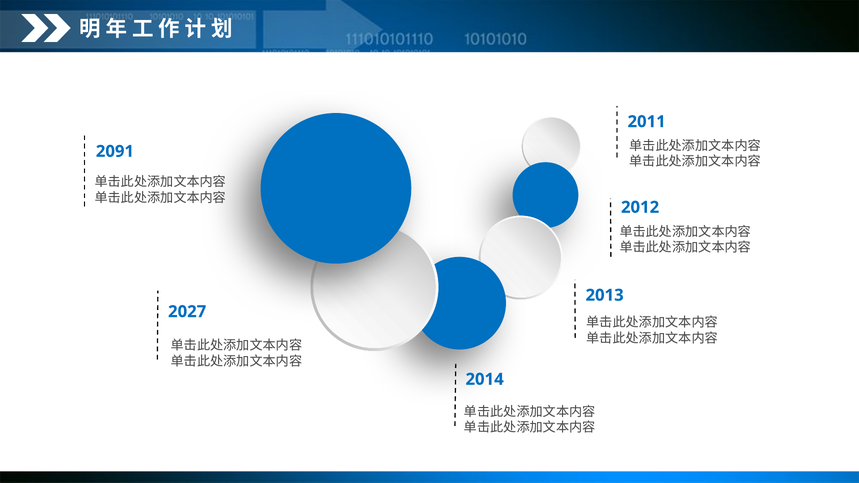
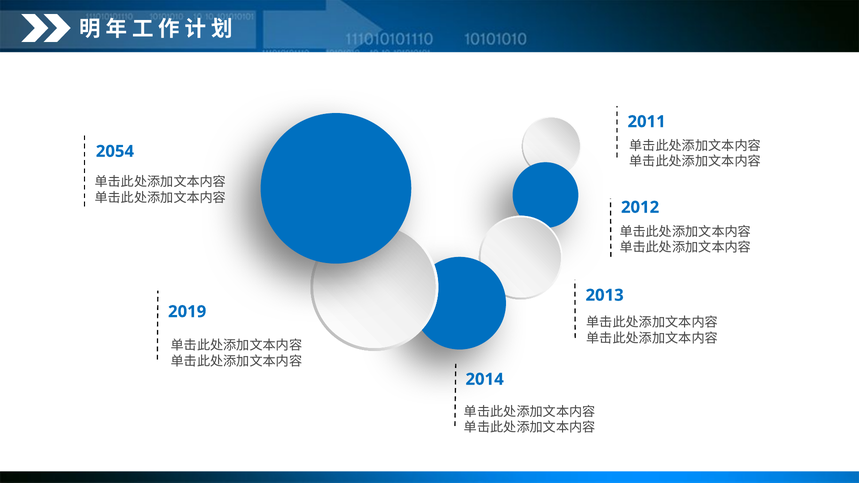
2091: 2091 -> 2054 (115, 151)
2027: 2027 -> 2019 (187, 312)
